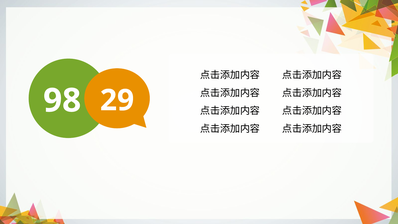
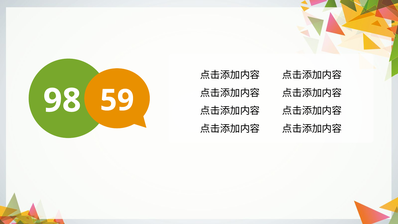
29: 29 -> 59 (117, 100)
